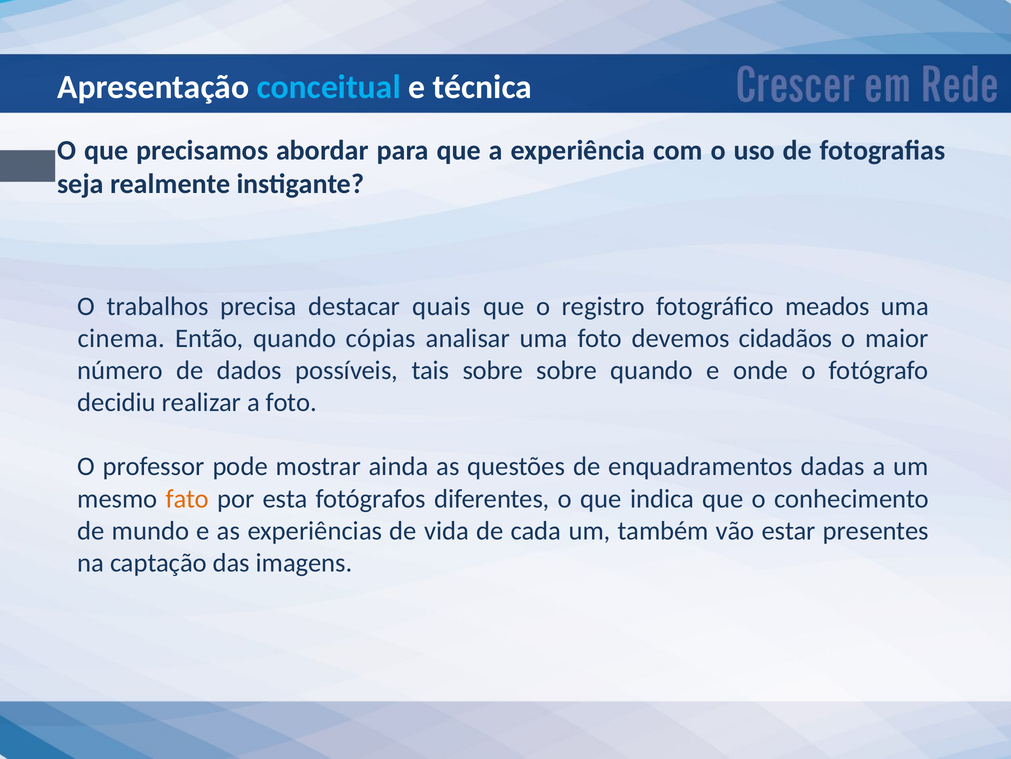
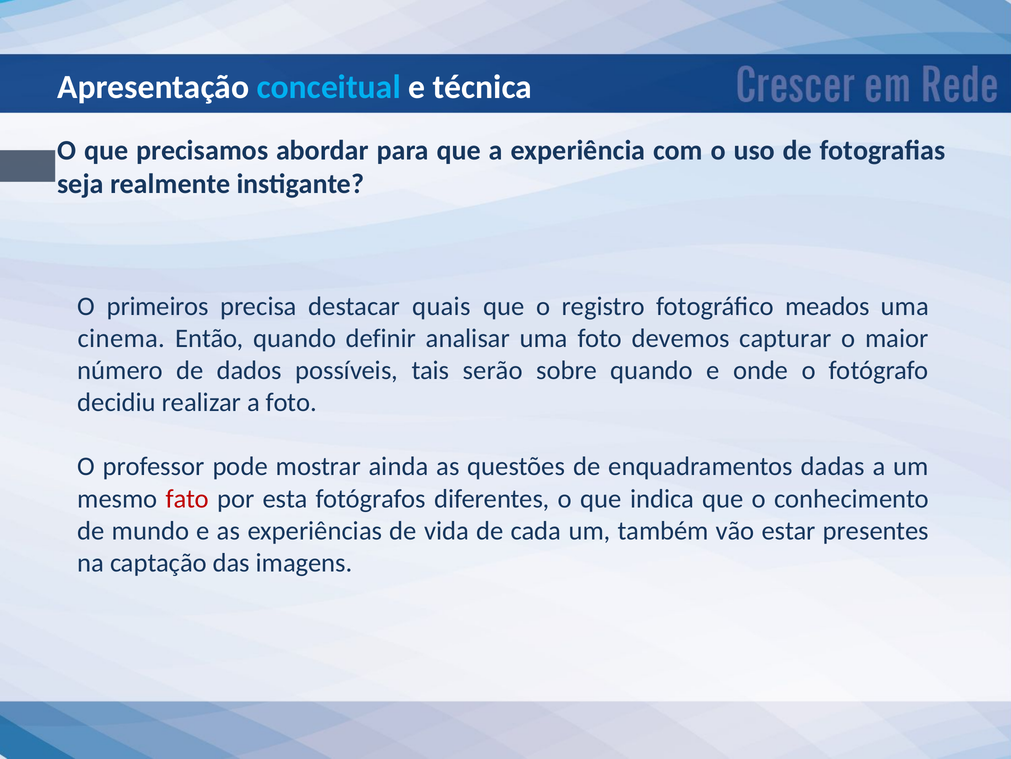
trabalhos: trabalhos -> primeiros (158, 306)
cópias: cópias -> definir (381, 338)
cidadãos: cidadãos -> capturar (785, 338)
tais sobre: sobre -> serão (493, 370)
fato colour: orange -> red (187, 498)
